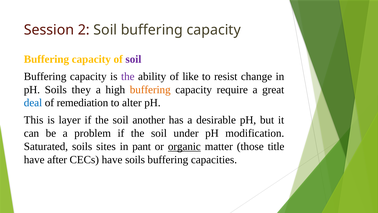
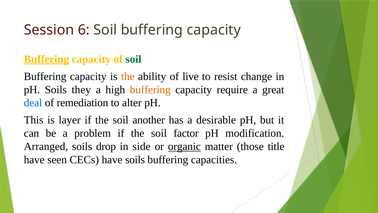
2: 2 -> 6 (84, 30)
Buffering underline: none -> present (46, 59)
soil colour: purple -> green (133, 59)
the colour: purple -> orange (128, 76)
like: like -> live (191, 76)
under: under -> factor (186, 133)
Saturated: Saturated -> Arranged (46, 146)
sites: sites -> drop (106, 146)
pant: pant -> side (141, 146)
after: after -> seen (57, 159)
